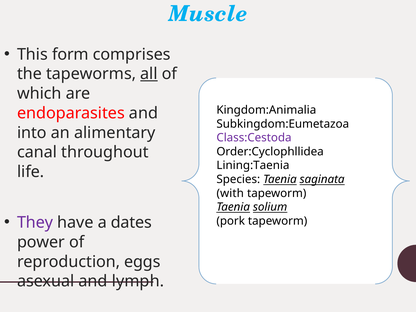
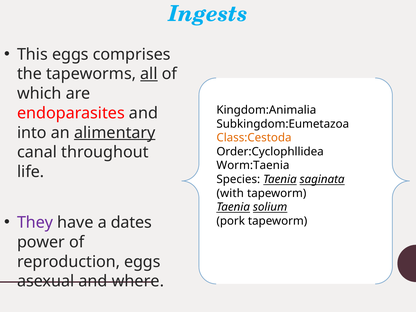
Muscle: Muscle -> Ingests (208, 14)
This form: form -> eggs (70, 54)
alimentary underline: none -> present (115, 133)
Class:Cestoda colour: purple -> orange (254, 138)
Lining:Taenia: Lining:Taenia -> Worm:Taenia (253, 165)
lymph: lymph -> where (138, 281)
